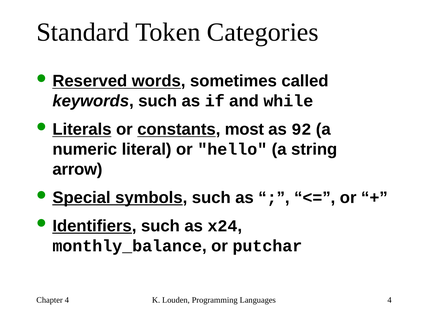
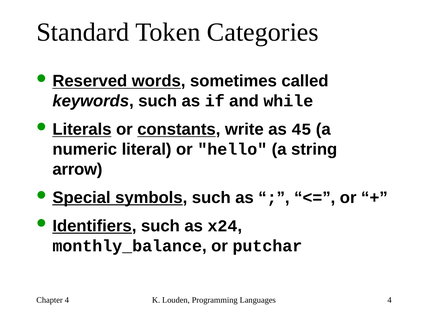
most: most -> write (244, 129)
92: 92 -> 45 (301, 129)
